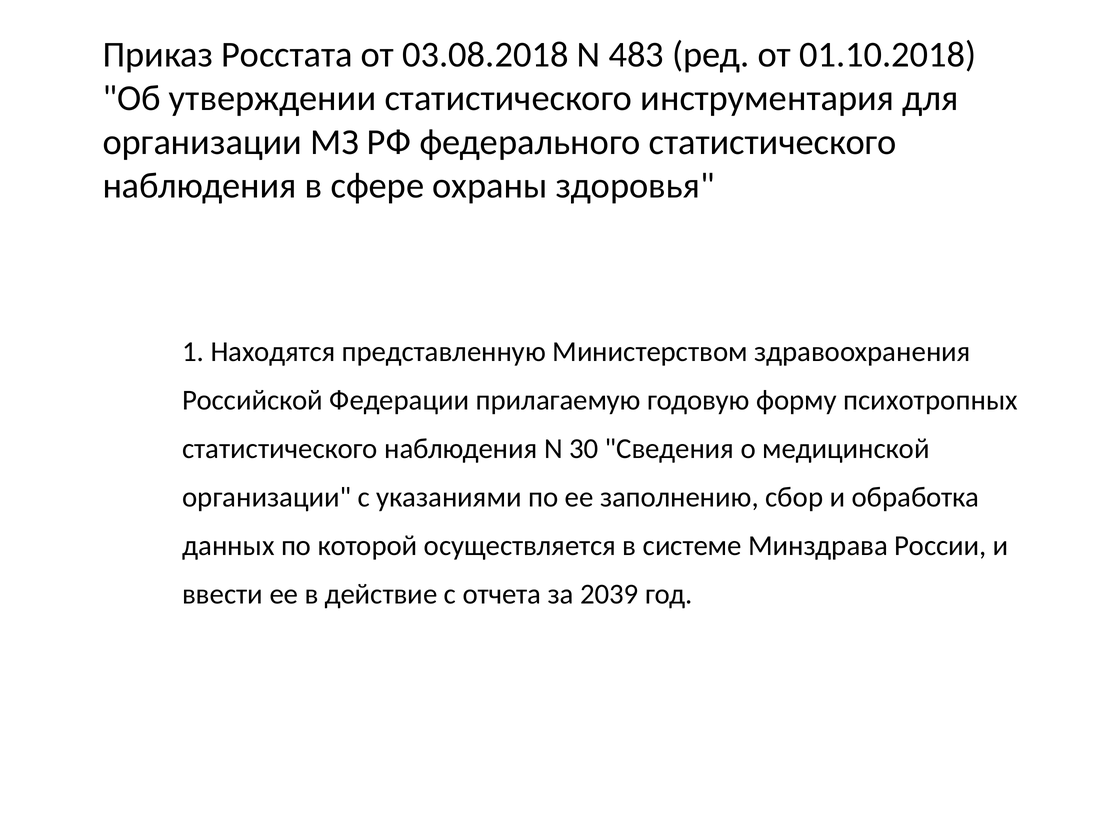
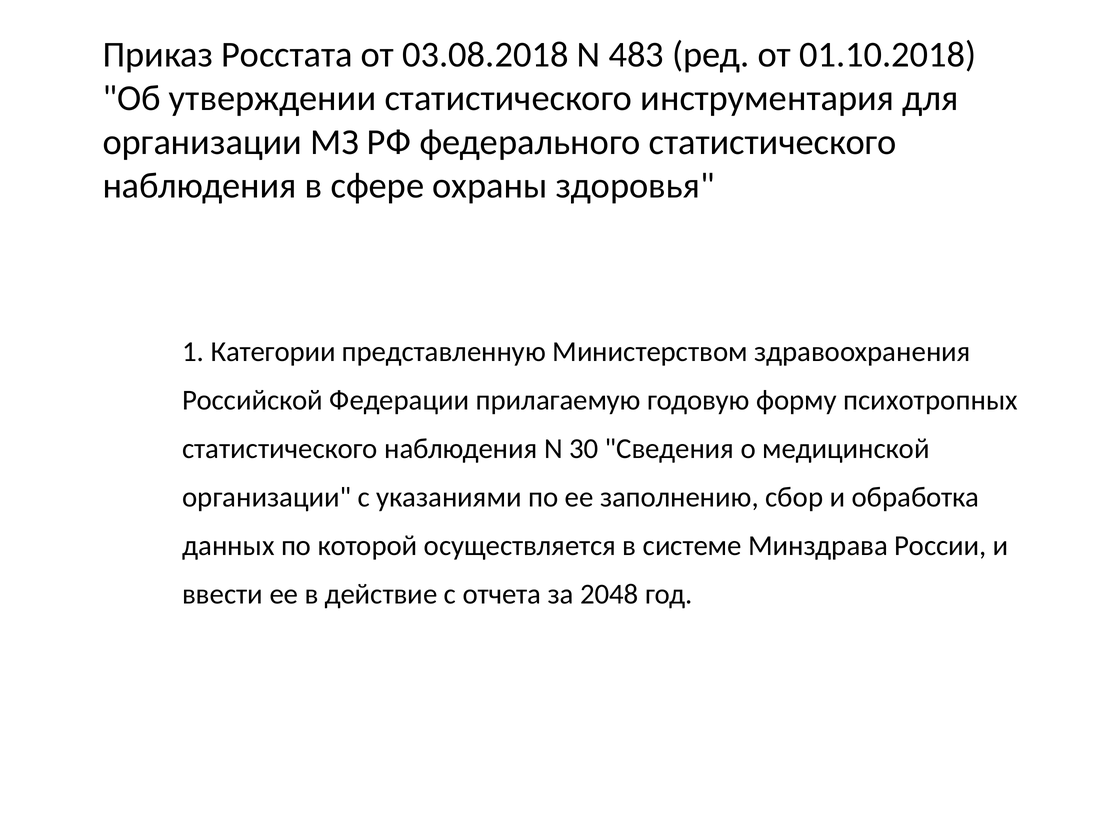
Находятся: Находятся -> Категории (273, 351)
2039: 2039 -> 2048 (609, 594)
